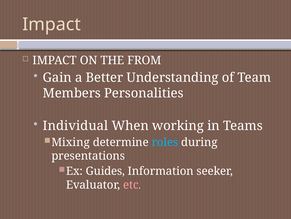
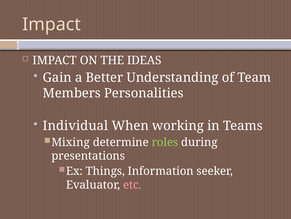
FROM: FROM -> IDEAS (144, 60)
roles colour: light blue -> light green (165, 142)
Guides: Guides -> Things (105, 171)
